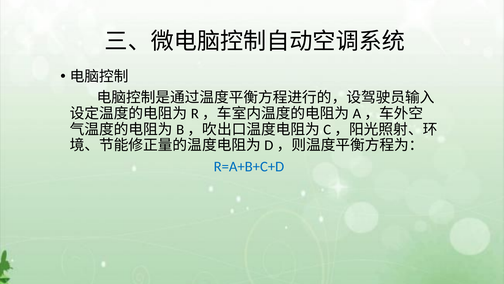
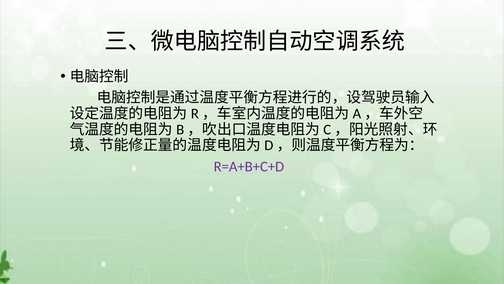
R=A+B+C+D colour: blue -> purple (249, 166)
